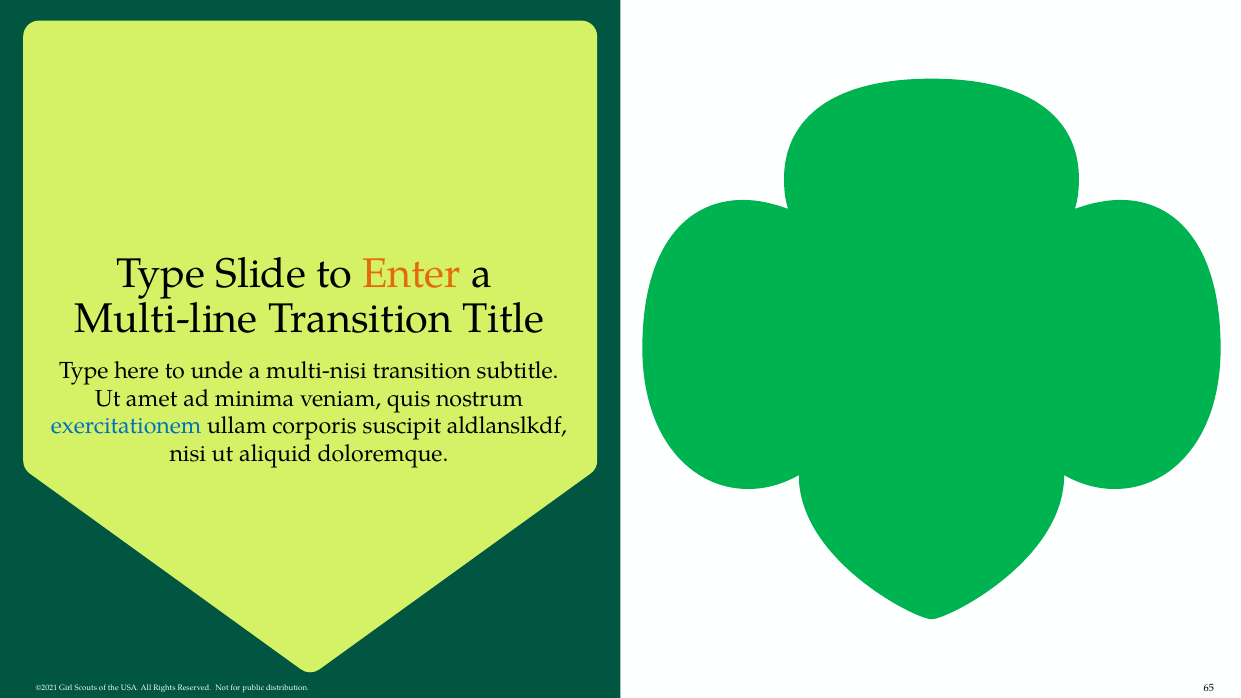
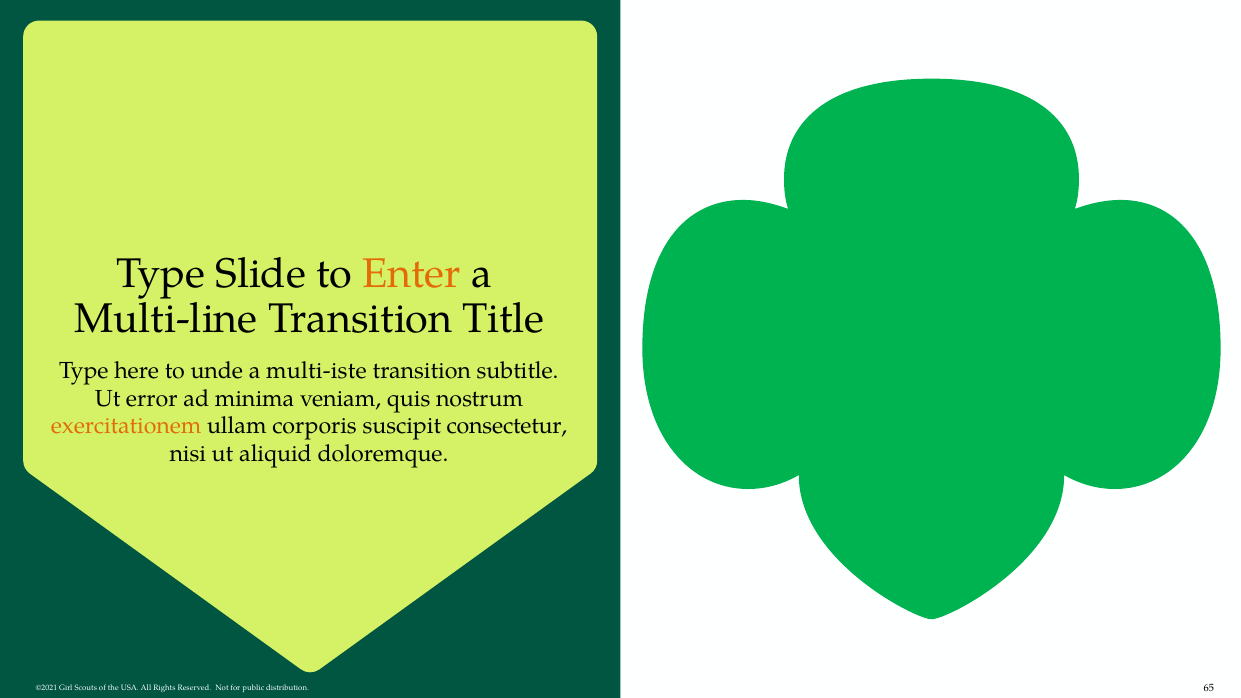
multi-nisi: multi-nisi -> multi-iste (316, 370)
amet: amet -> error (152, 398)
exercitationem colour: blue -> orange (126, 426)
aldlanslkdf: aldlanslkdf -> consectetur (507, 426)
